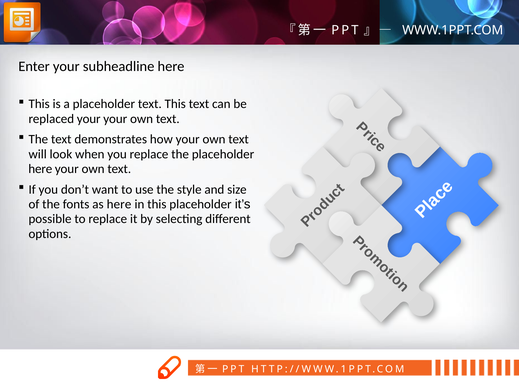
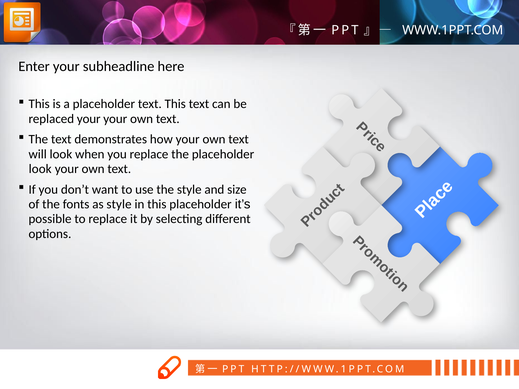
here: here -> look (40, 169)
as here: here -> style (119, 204)
